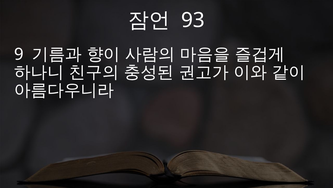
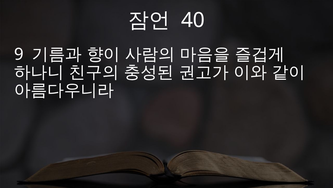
93: 93 -> 40 (193, 20)
